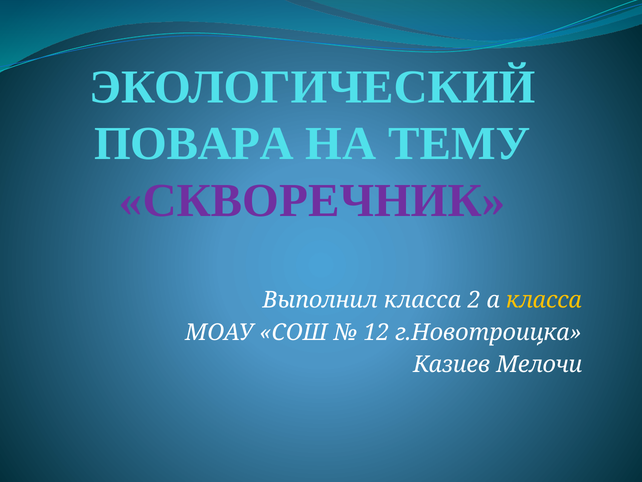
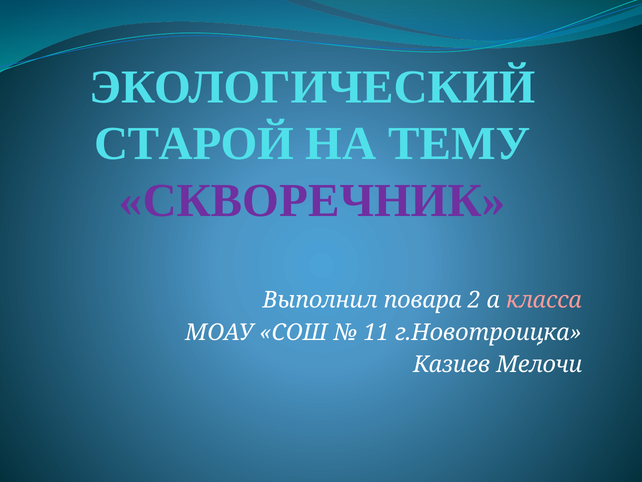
ПОВАРА: ПОВАРА -> СТАРОЙ (194, 144)
Выполнил класса: класса -> повара (423, 300)
класса colour: yellow -> pink (544, 300)
12: 12 -> 11 (376, 332)
